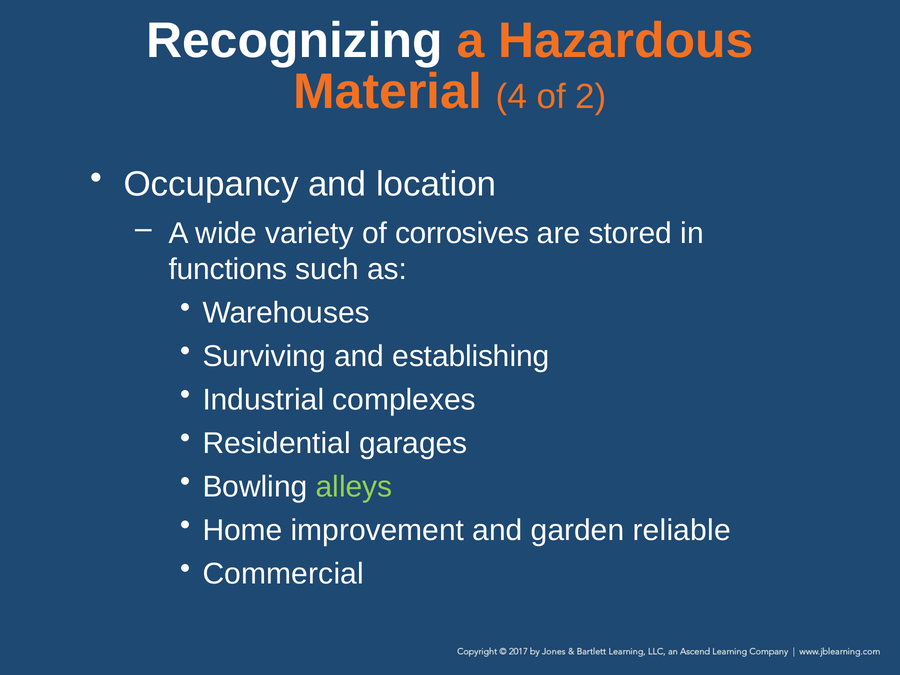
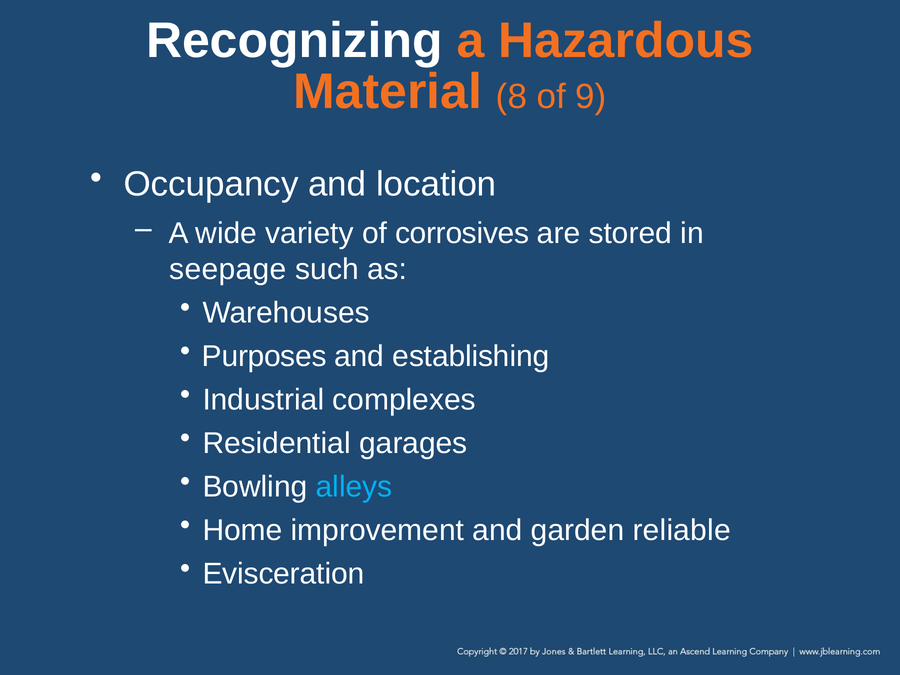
4: 4 -> 8 (511, 97)
2: 2 -> 9 (591, 97)
functions: functions -> seepage (228, 269)
Surviving: Surviving -> Purposes (264, 356)
alleys colour: light green -> light blue (354, 487)
Commercial: Commercial -> Evisceration (283, 574)
